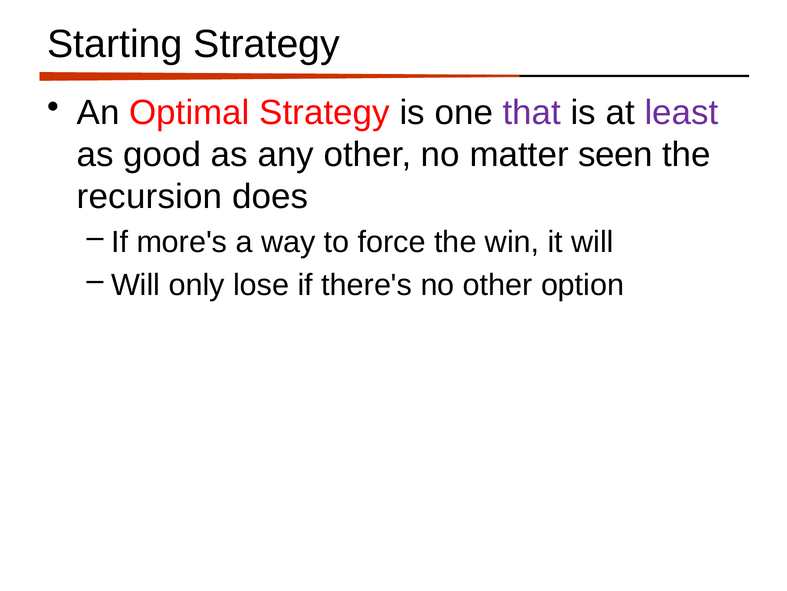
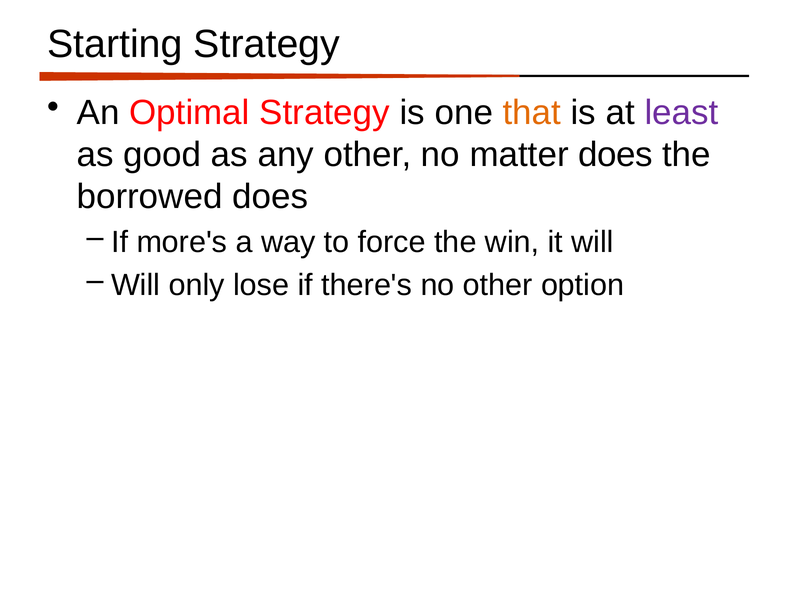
that colour: purple -> orange (532, 113)
matter seen: seen -> does (616, 155)
recursion: recursion -> borrowed (150, 197)
